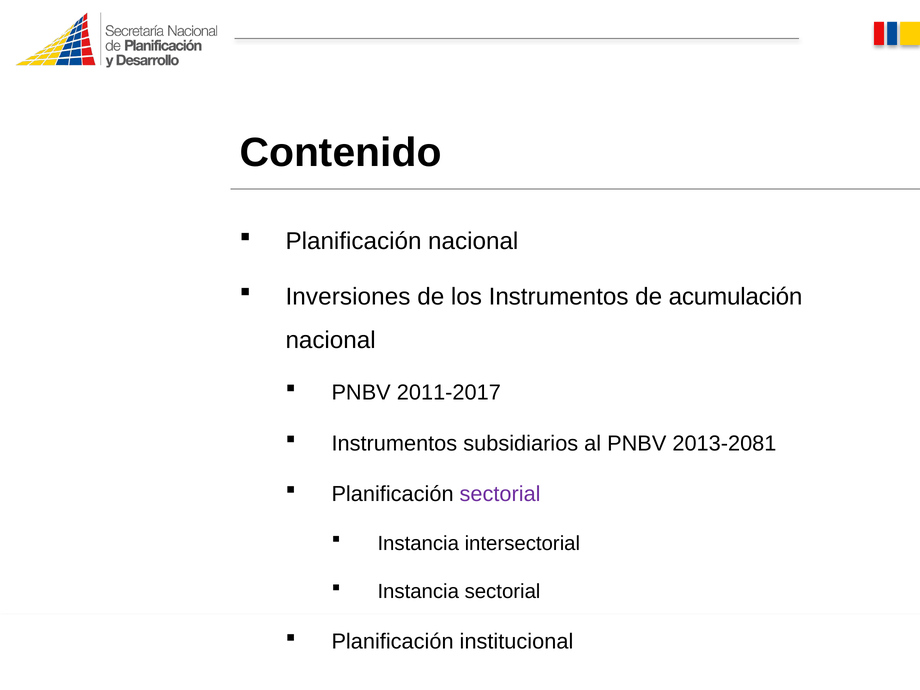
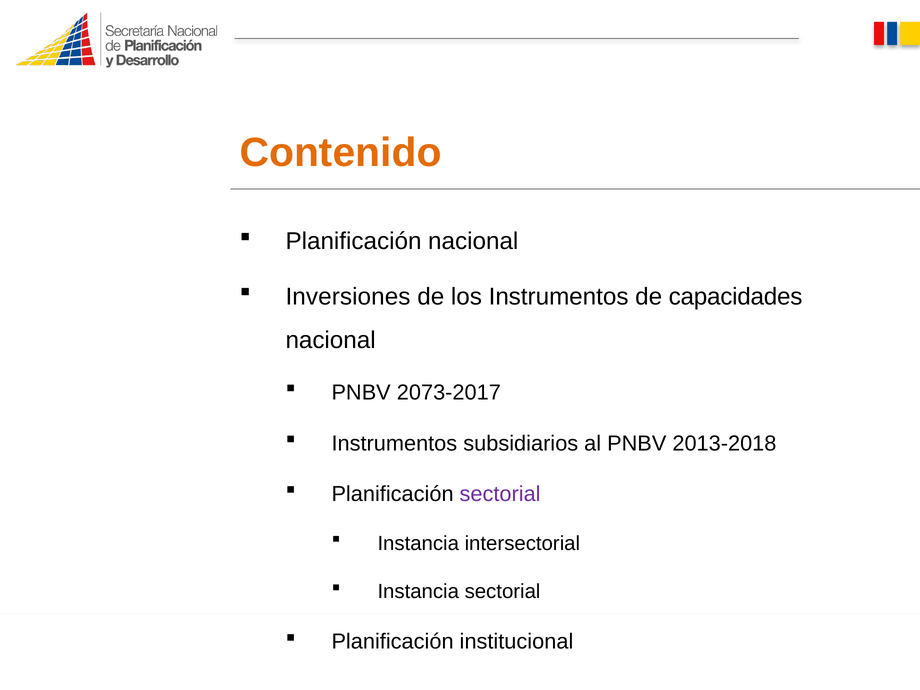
Contenido colour: black -> orange (341, 153)
acumulación: acumulación -> capacidades (736, 297)
2011-2017: 2011-2017 -> 2073-2017 (449, 393)
2013-2081: 2013-2081 -> 2013-2018 (724, 443)
